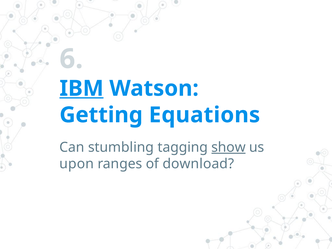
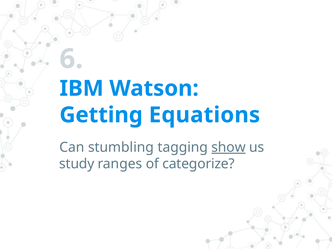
IBM underline: present -> none (82, 88)
upon: upon -> study (77, 164)
download: download -> categorize (198, 164)
